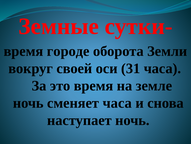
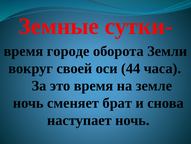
31: 31 -> 44 (131, 68)
сменяет часа: часа -> брат (117, 103)
